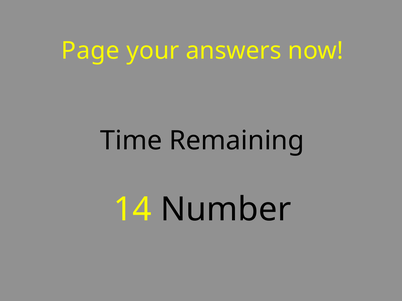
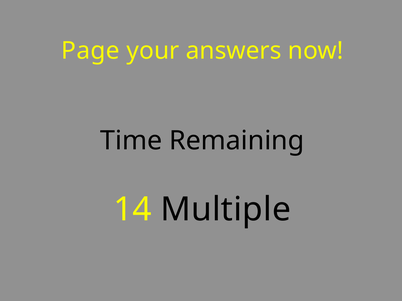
Number: Number -> Multiple (226, 210)
